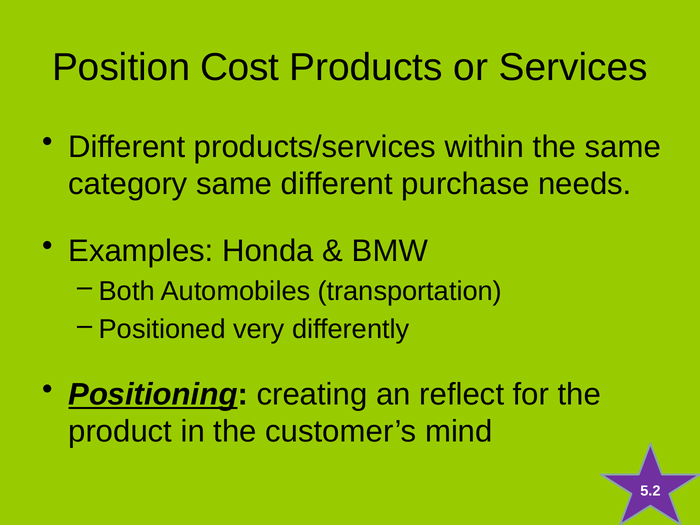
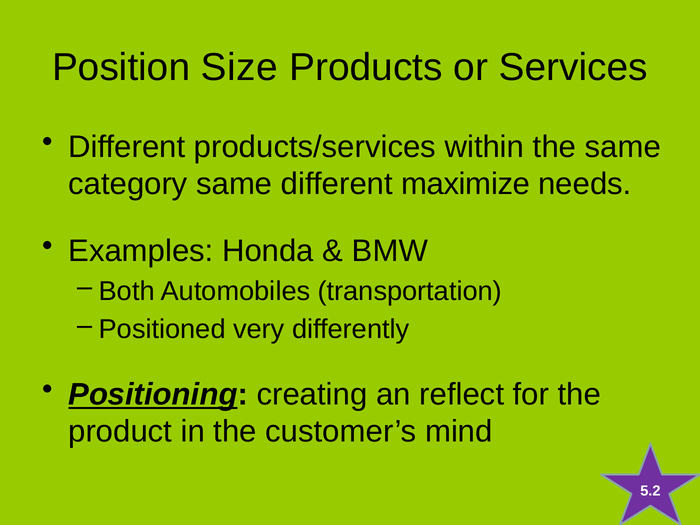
Cost: Cost -> Size (239, 67)
purchase: purchase -> maximize (466, 184)
